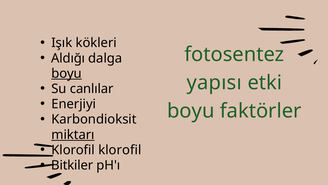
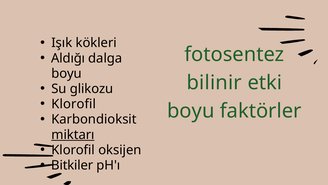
boyu underline: present -> none (67, 73)
yapısı: yapısı -> bilinir (214, 82)
canlılar: canlılar -> glikozu (92, 89)
Enerjiyi: Enerjiyi -> Klorofil (74, 104)
Klorofil klorofil: klorofil -> oksijen (120, 150)
